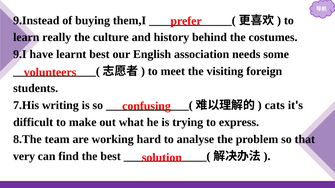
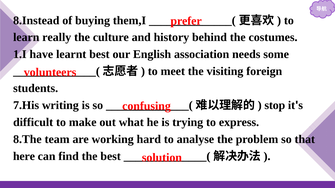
9.Instead: 9.Instead -> 8.Instead (36, 20)
9.I: 9.I -> 1.I (20, 54)
cats: cats -> stop (275, 106)
very: very -> here (24, 157)
